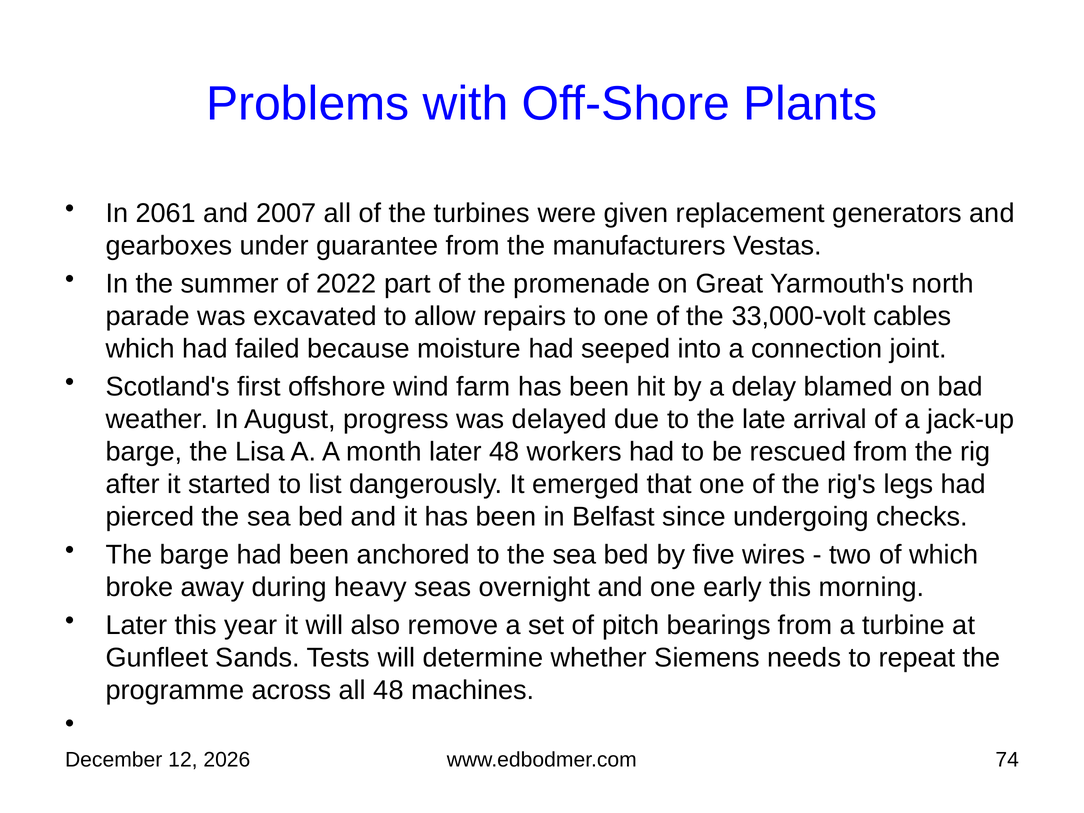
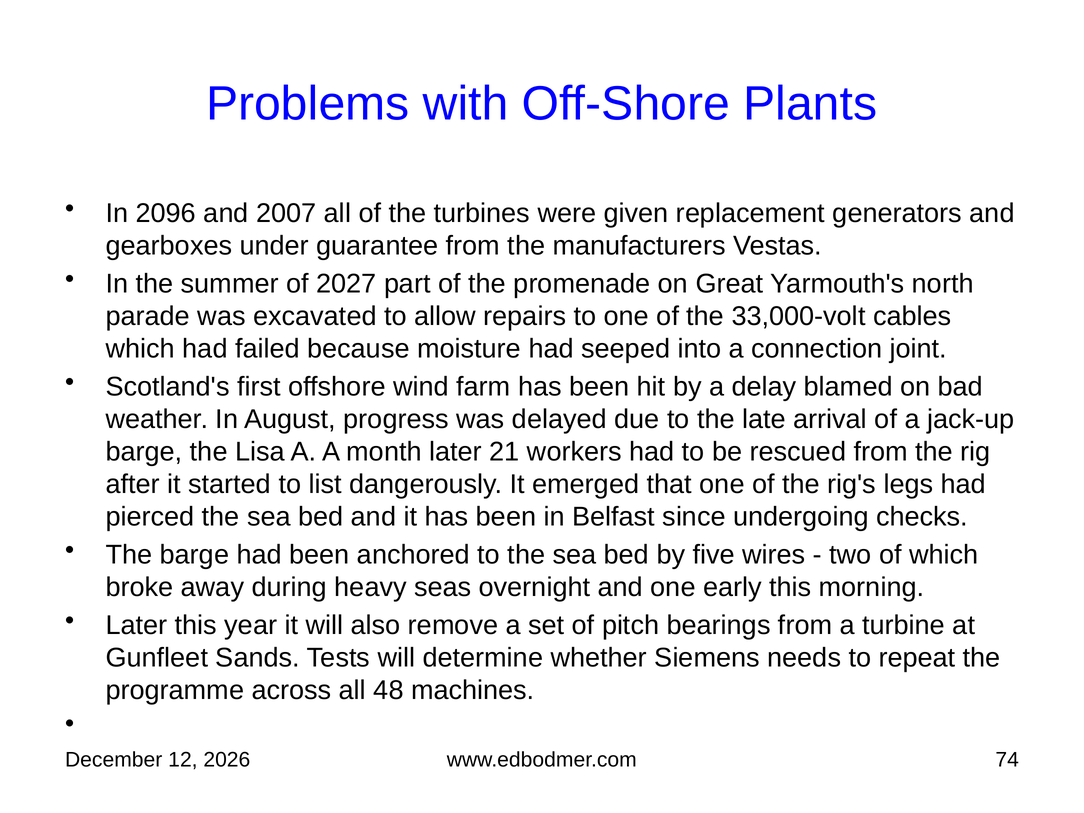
2061: 2061 -> 2096 (166, 213)
2022: 2022 -> 2027 (346, 284)
later 48: 48 -> 21 (504, 452)
